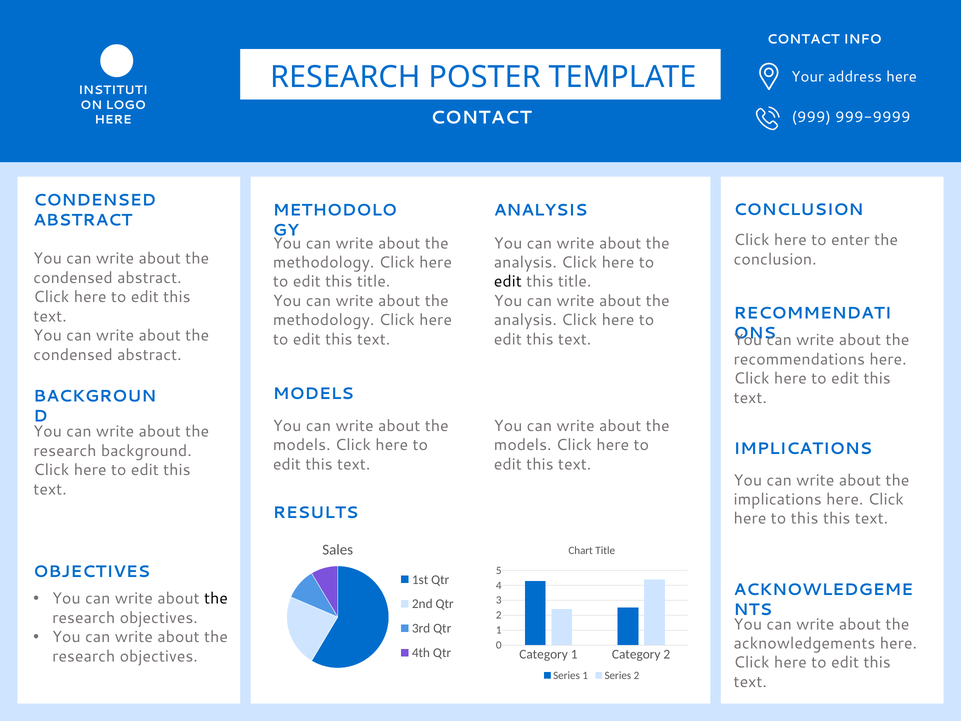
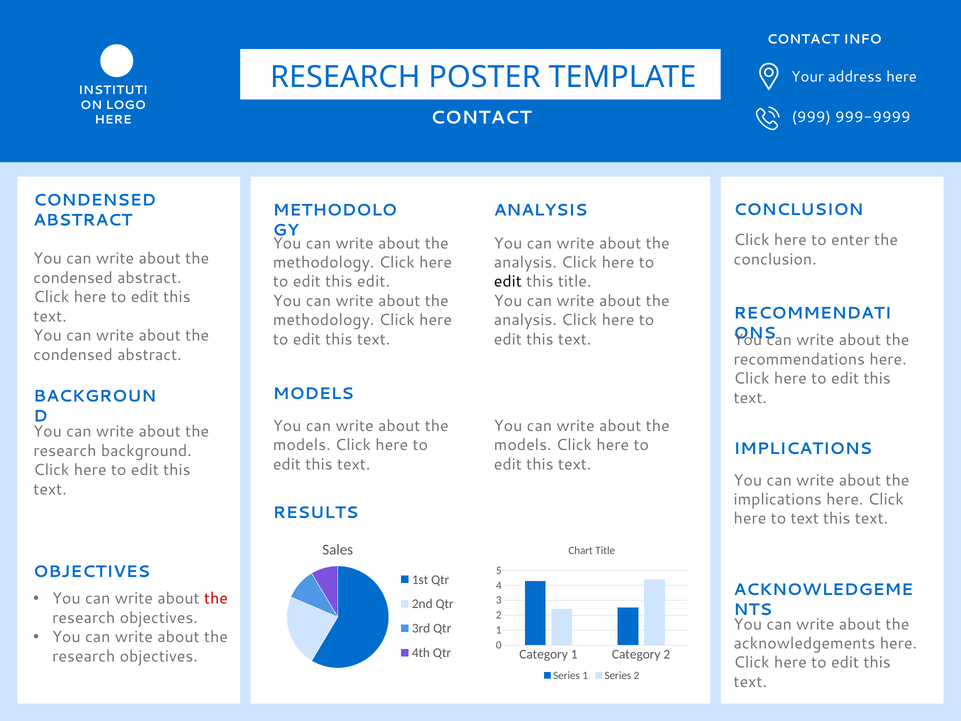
title: title -> edit (374, 282)
to this: this -> text (805, 518)
the colour: black -> red (216, 598)
